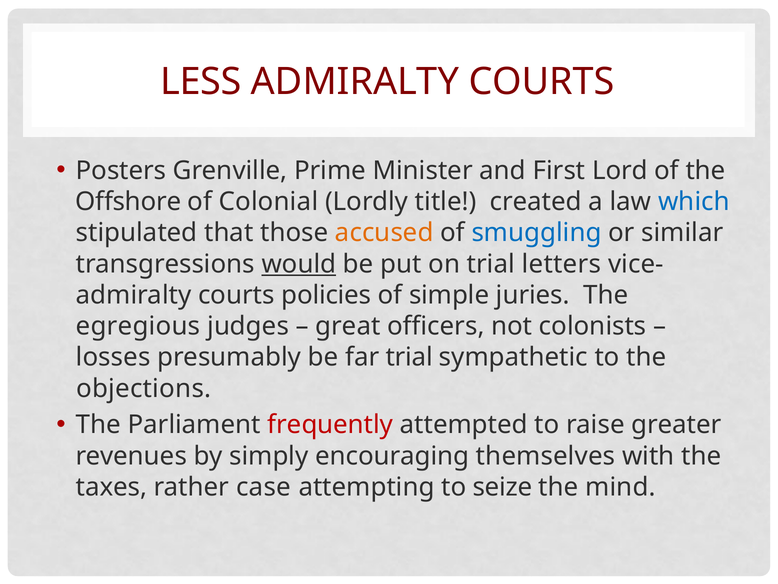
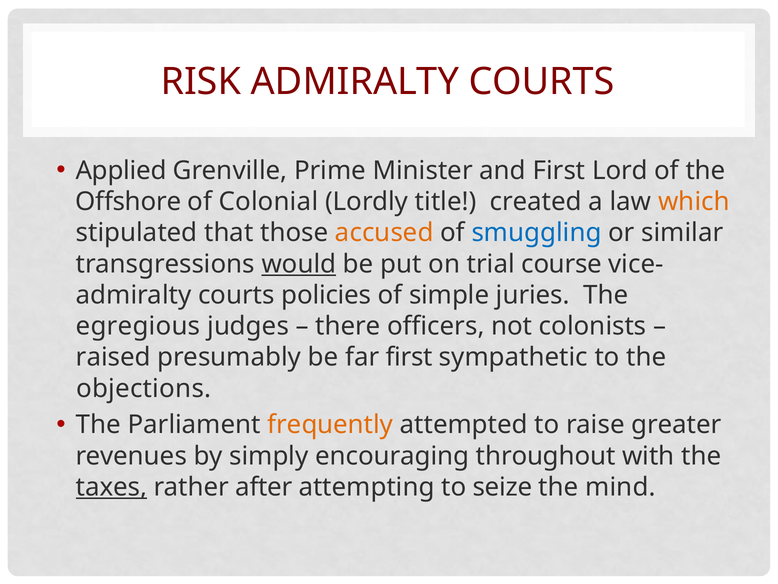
LESS: LESS -> RISK (201, 82)
Posters: Posters -> Applied (121, 170)
which colour: blue -> orange (694, 201)
letters: letters -> course (562, 264)
great: great -> there (348, 326)
losses: losses -> raised (113, 357)
far trial: trial -> first (409, 357)
frequently colour: red -> orange (330, 425)
themselves: themselves -> throughout (546, 456)
taxes underline: none -> present (111, 487)
case: case -> after (264, 487)
